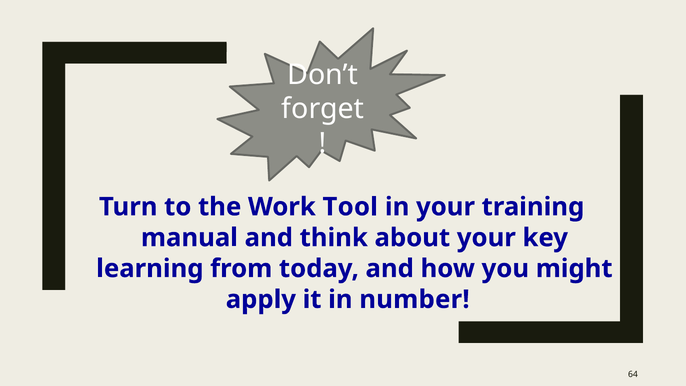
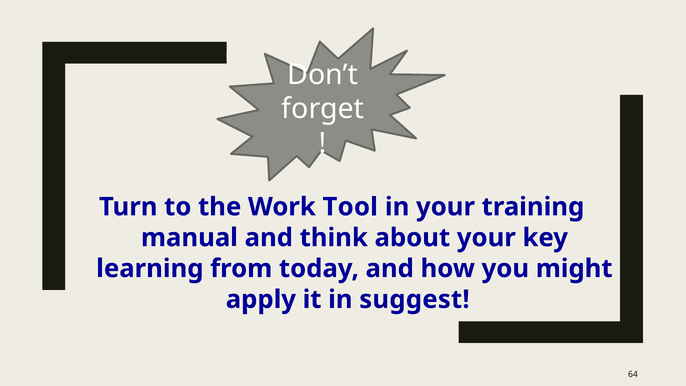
number: number -> suggest (414, 299)
